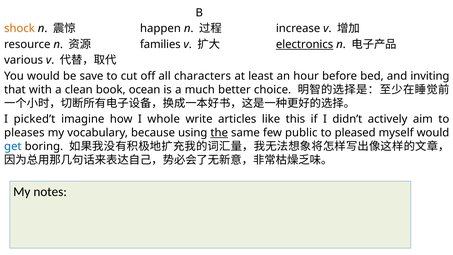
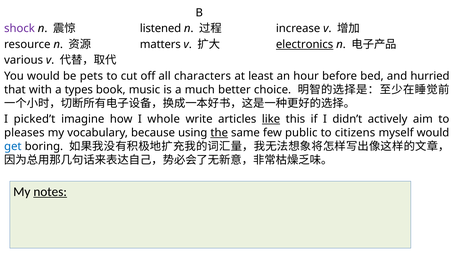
shock colour: orange -> purple (20, 28)
happen: happen -> listened (161, 28)
families: families -> matters (160, 44)
save: save -> pets (91, 76)
inviting: inviting -> hurried (430, 76)
clean: clean -> types (79, 90)
ocean: ocean -> music (145, 90)
like underline: none -> present (271, 119)
pleased: pleased -> citizens (355, 133)
notes underline: none -> present (50, 192)
